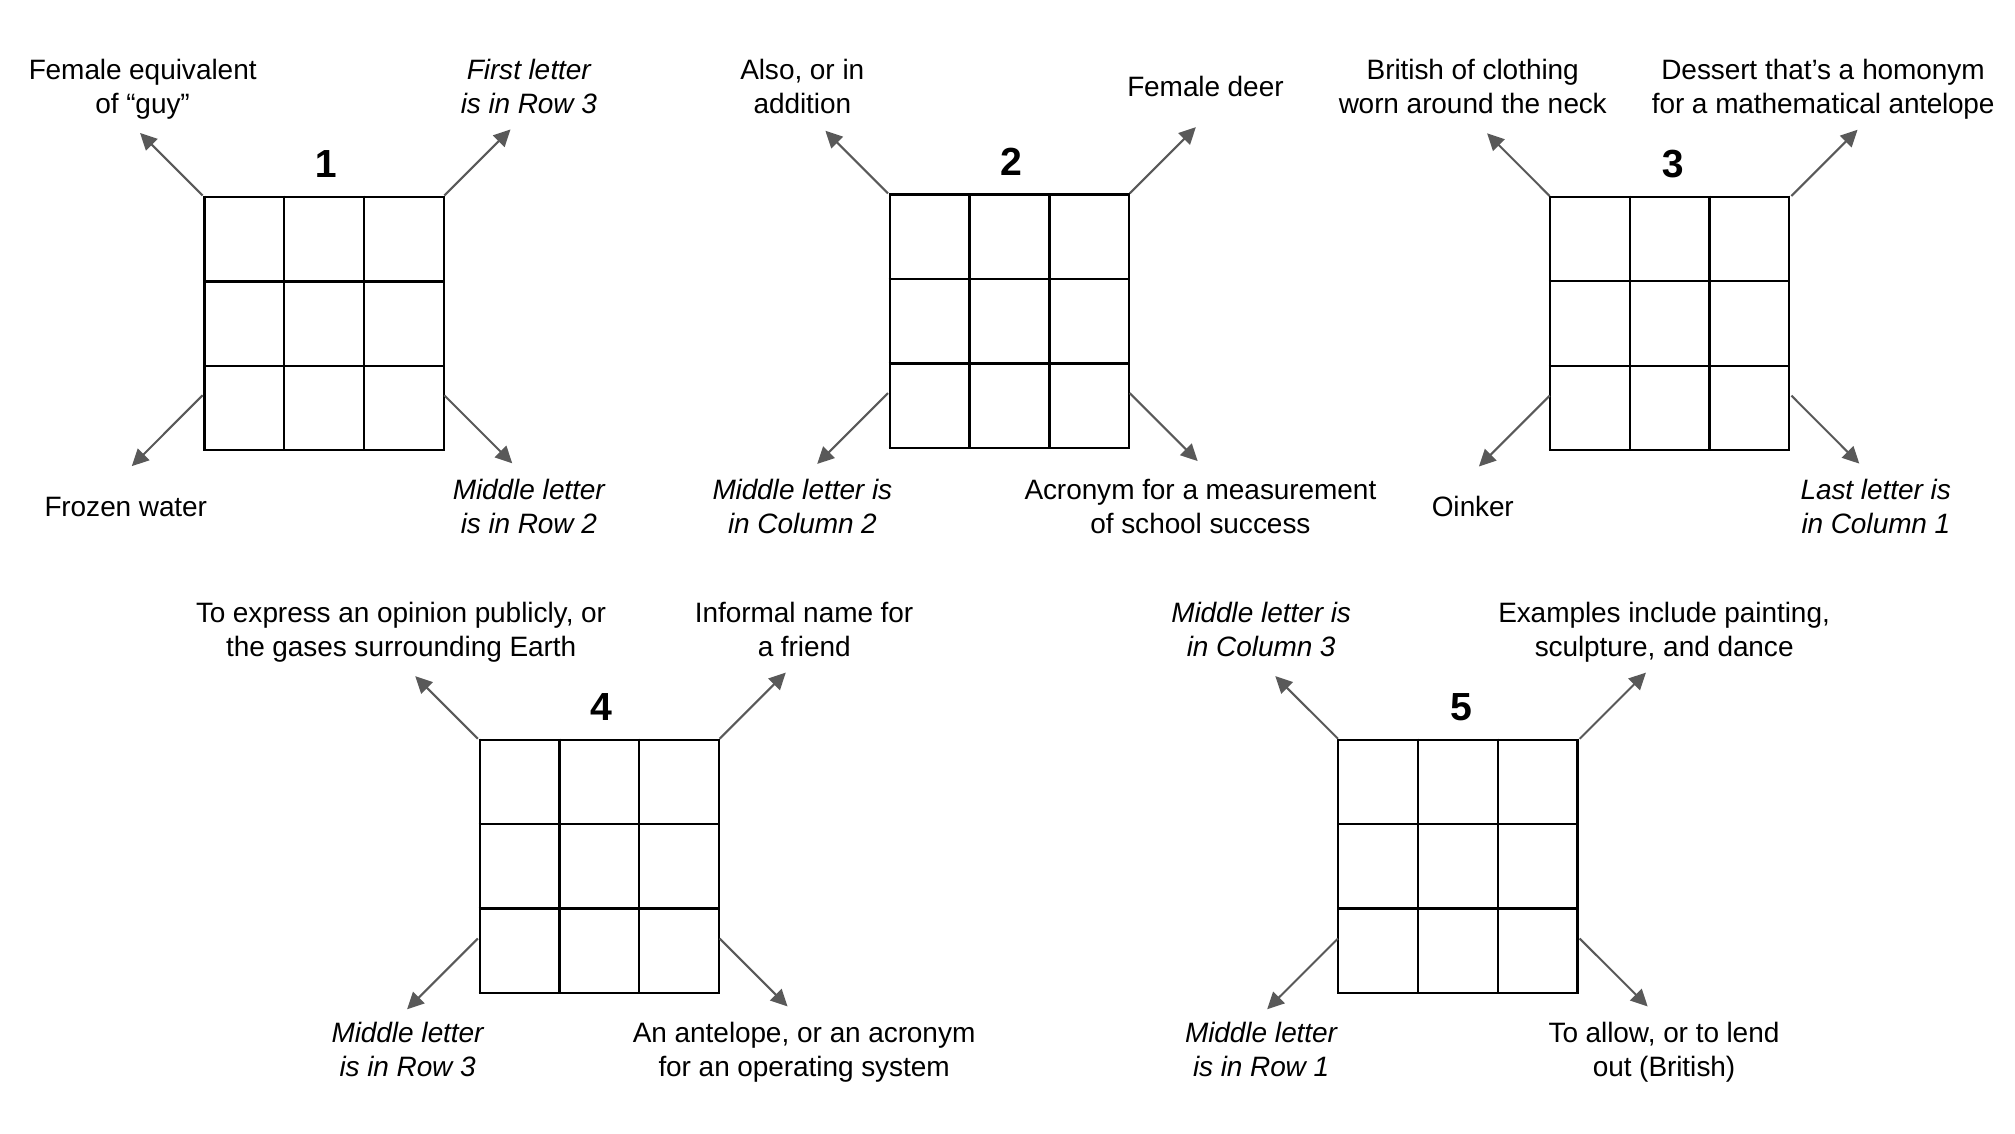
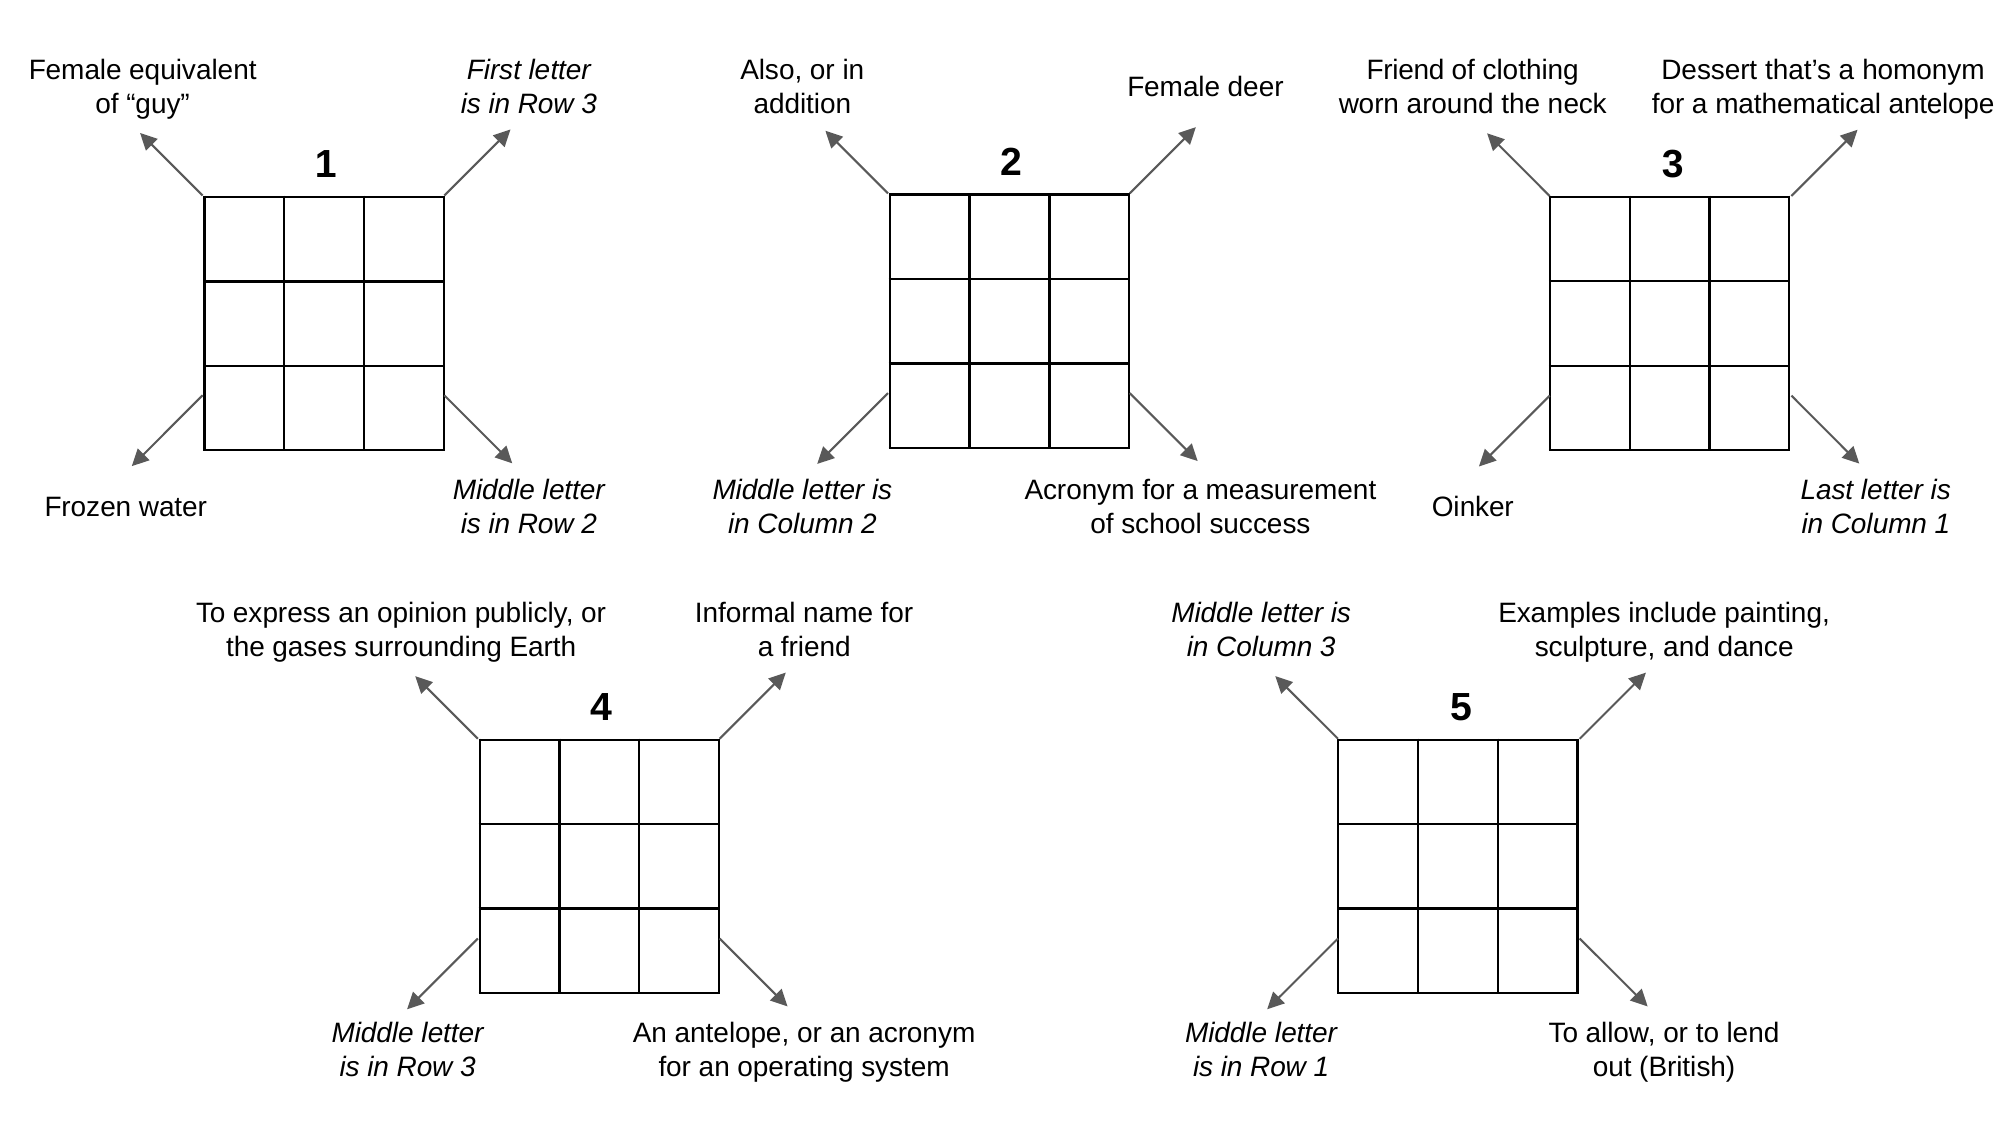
British: British -> Friend (1405, 71)
